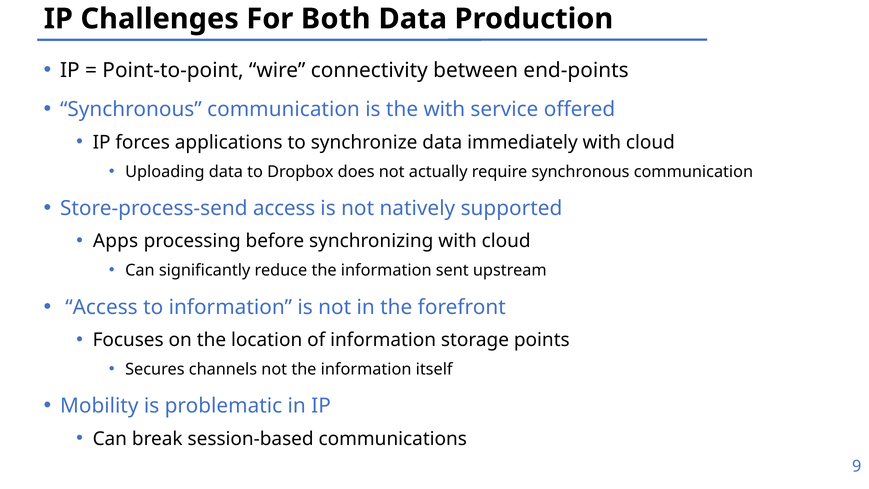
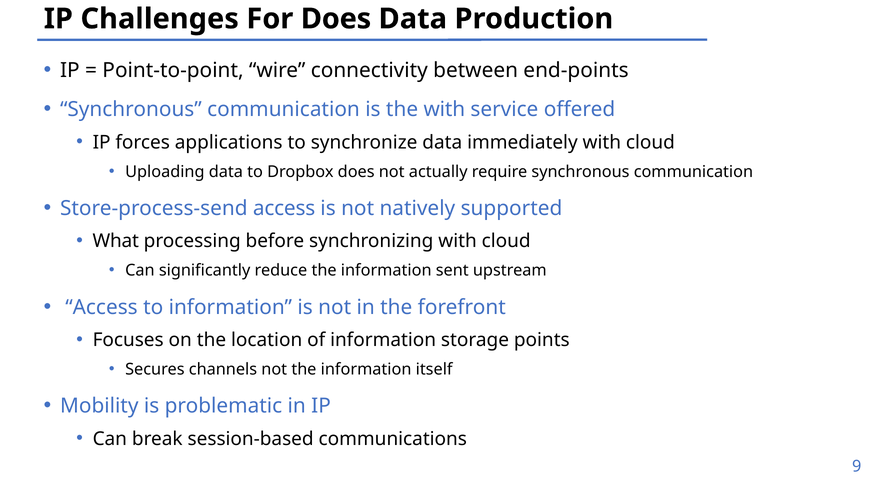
For Both: Both -> Does (336, 19)
Apps: Apps -> What (116, 241)
